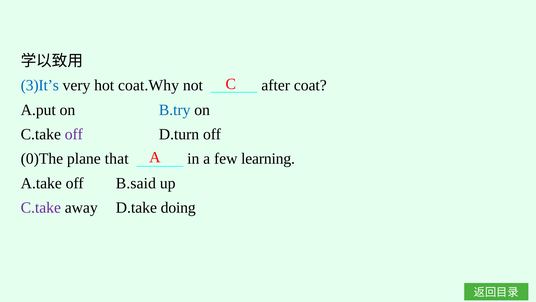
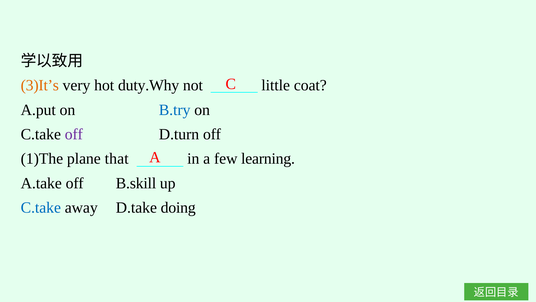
3)It’s colour: blue -> orange (40, 85)
coat.Why: coat.Why -> duty.Why (149, 85)
after: after -> little (276, 85)
0)The: 0)The -> 1)The (42, 159)
B.said: B.said -> B.skill (136, 183)
C.take colour: purple -> blue (41, 207)
